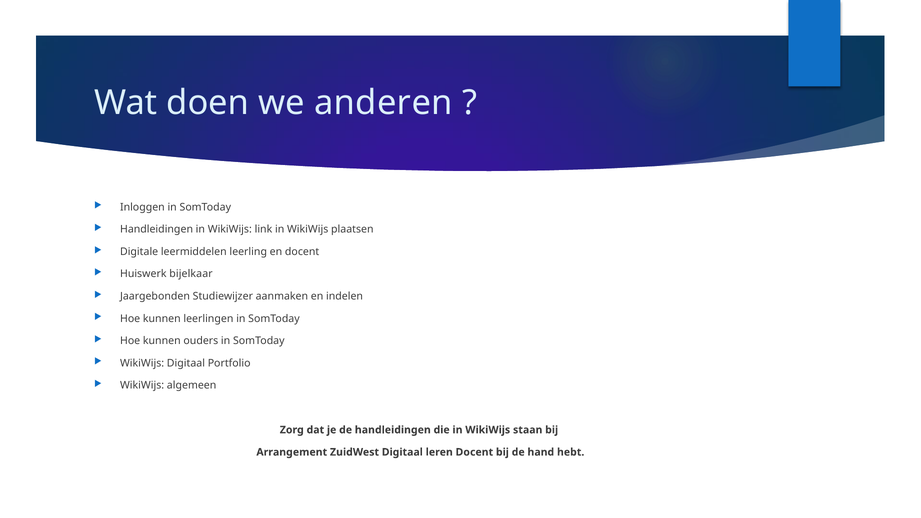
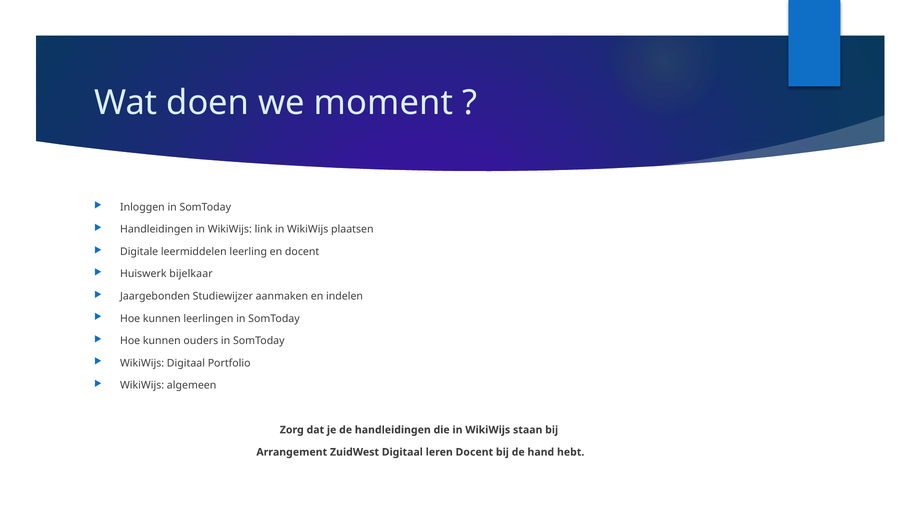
anderen: anderen -> moment (383, 103)
